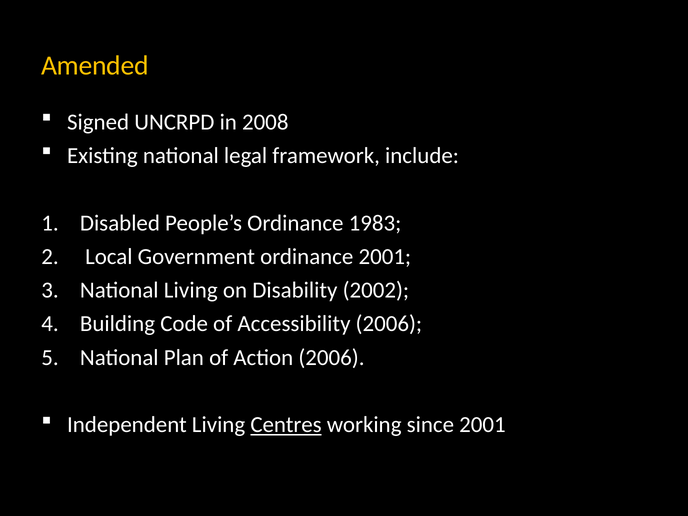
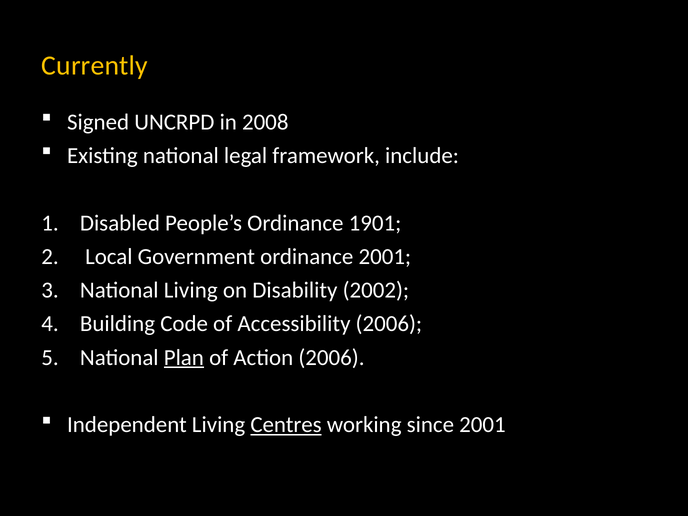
Amended: Amended -> Currently (95, 66)
1983: 1983 -> 1901 (375, 223)
Plan underline: none -> present (184, 358)
